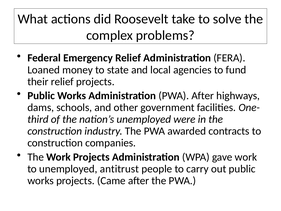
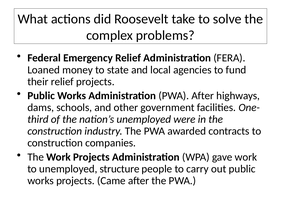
antitrust: antitrust -> structure (120, 169)
